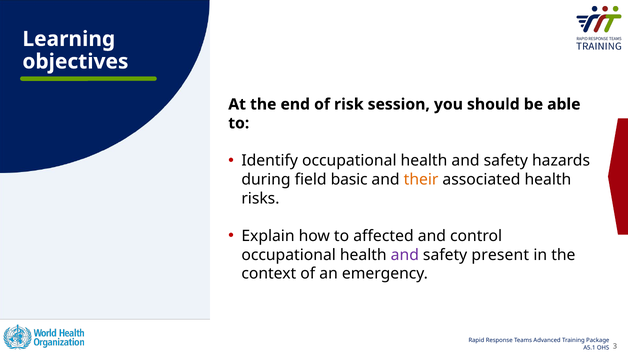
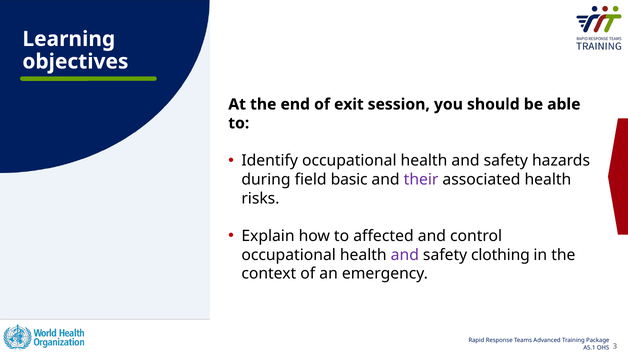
risk: risk -> exit (349, 104)
their colour: orange -> purple (421, 180)
present: present -> clothing (500, 255)
